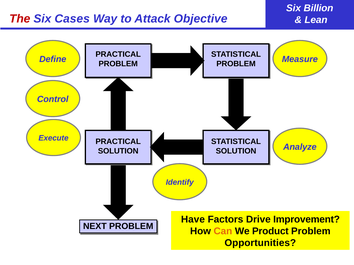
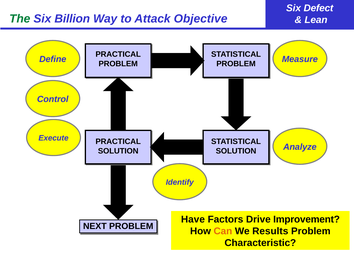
Billion: Billion -> Defect (319, 8)
The colour: red -> green (20, 19)
Cases: Cases -> Billion (72, 19)
Product: Product -> Results (270, 232)
Opportunities: Opportunities -> Characteristic (260, 243)
